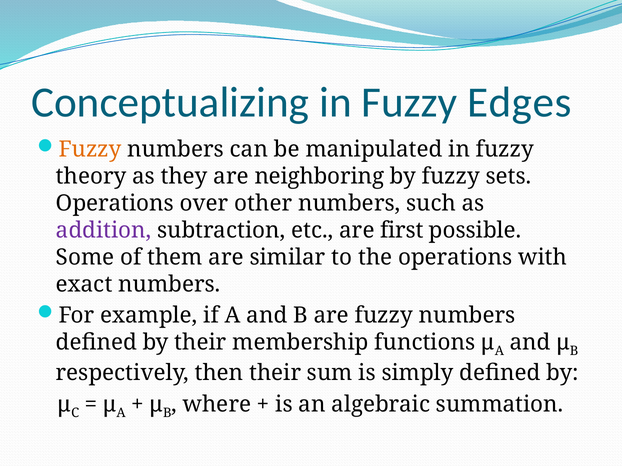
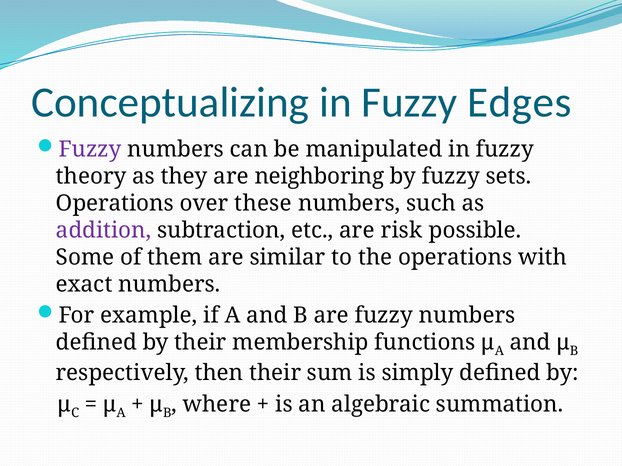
Fuzzy colour: orange -> purple (90, 150)
other: other -> these (263, 204)
first: first -> risk (402, 231)
